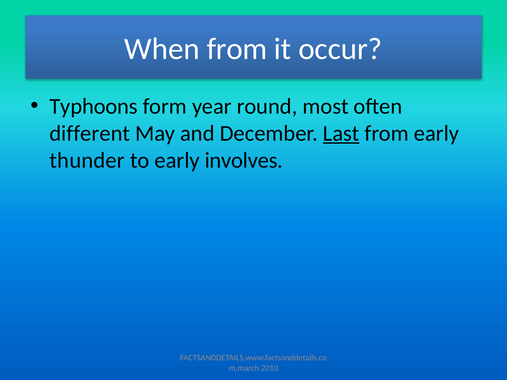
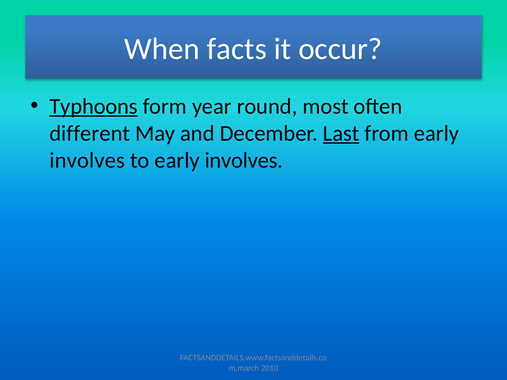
When from: from -> facts (237, 49)
Typhoons underline: none -> present (94, 106)
thunder: thunder -> involves (87, 160)
